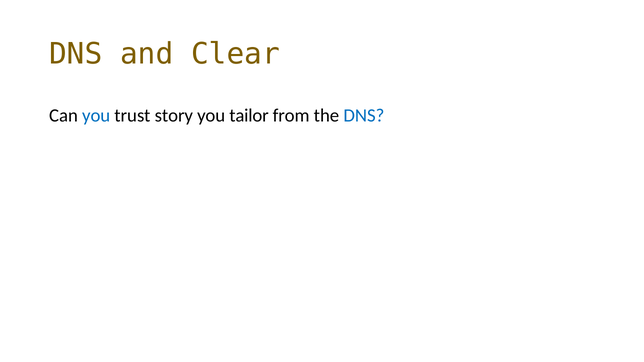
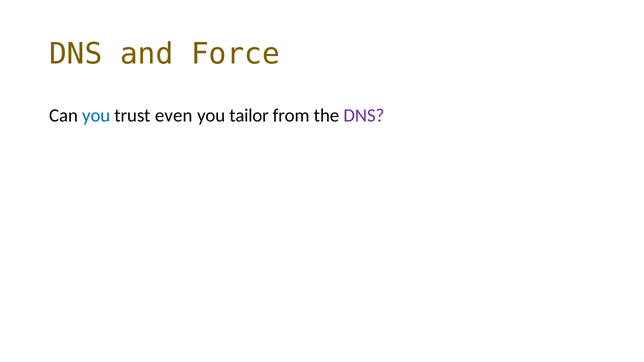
Clear: Clear -> Force (236, 54)
story: story -> even (174, 116)
DNS colour: blue -> purple (364, 116)
